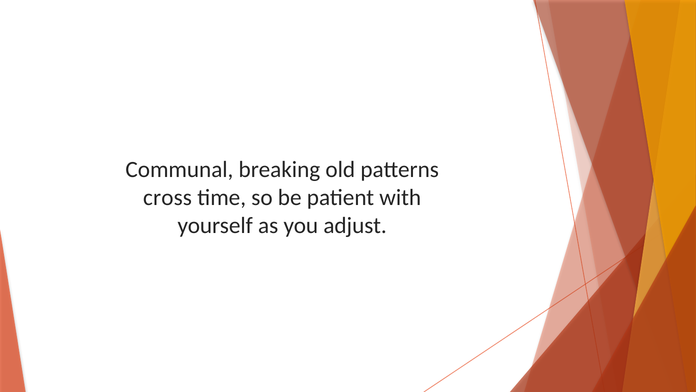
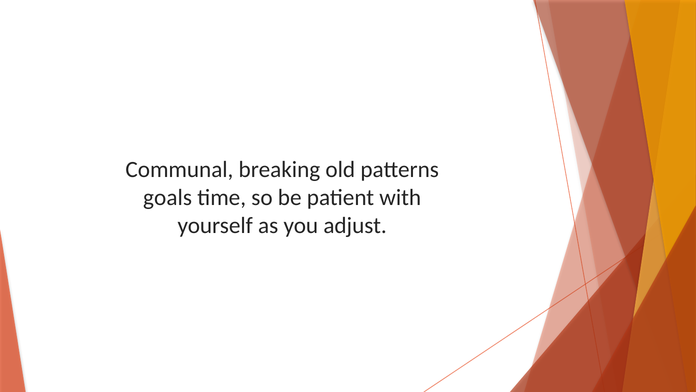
cross: cross -> goals (168, 197)
